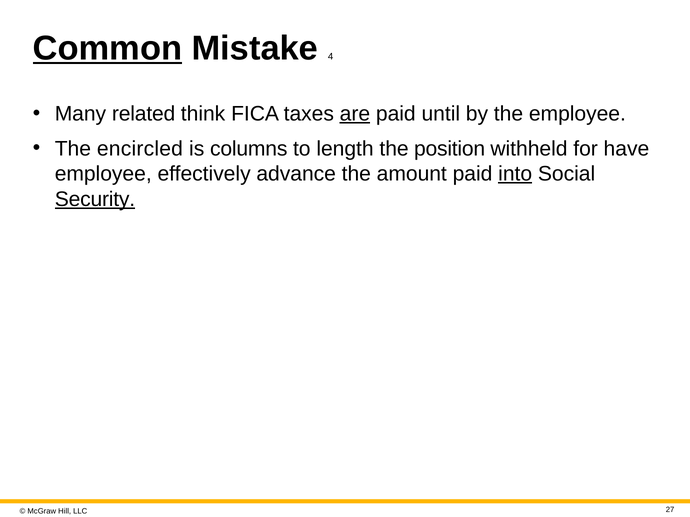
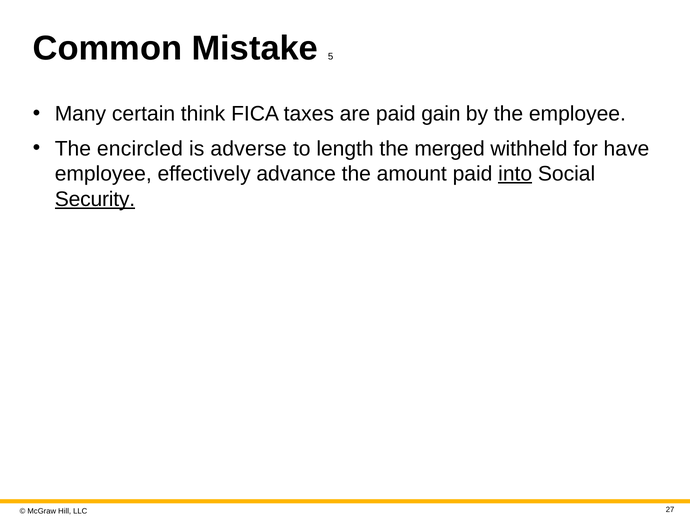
Common underline: present -> none (107, 48)
4: 4 -> 5 (331, 57)
related: related -> certain (144, 114)
are underline: present -> none (355, 114)
until: until -> gain (441, 114)
columns: columns -> adverse (249, 149)
position: position -> merged (450, 149)
